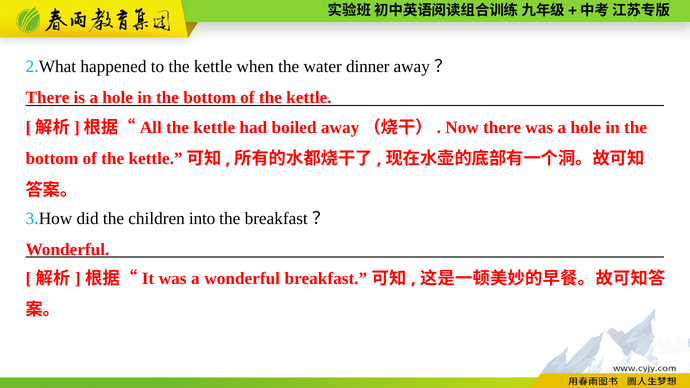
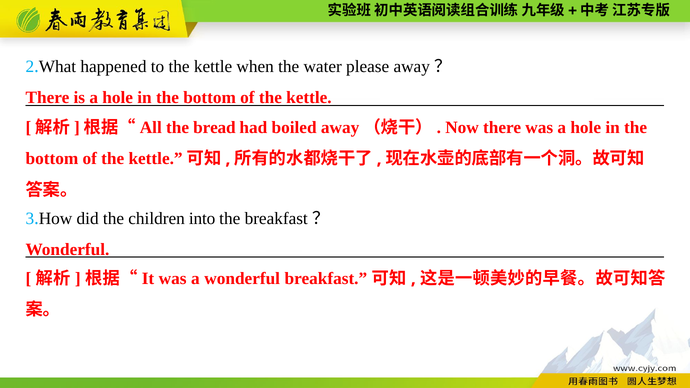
dinner: dinner -> please (368, 67)
kettle: kettle -> bread (214, 128)
